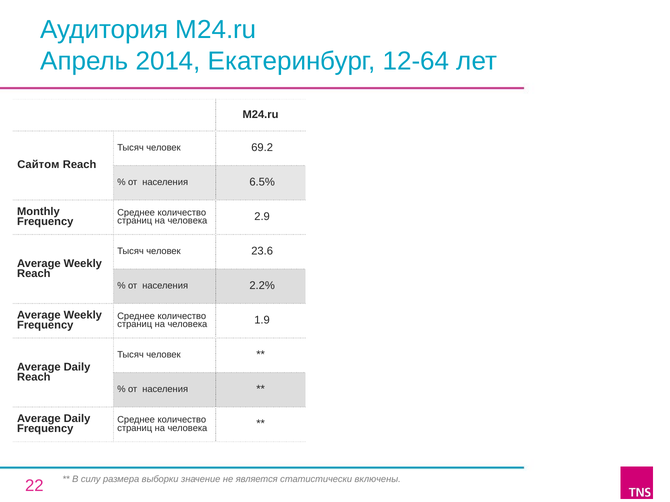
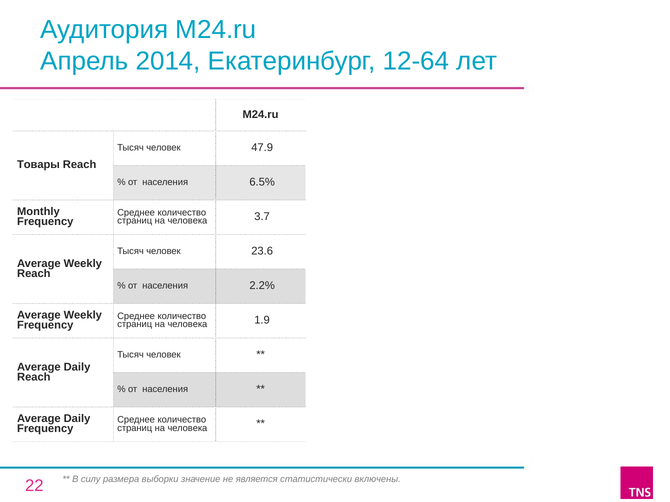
69.2: 69.2 -> 47.9 (262, 148)
Сайтом: Сайтом -> Товары (38, 165)
2.9: 2.9 -> 3.7 (262, 217)
